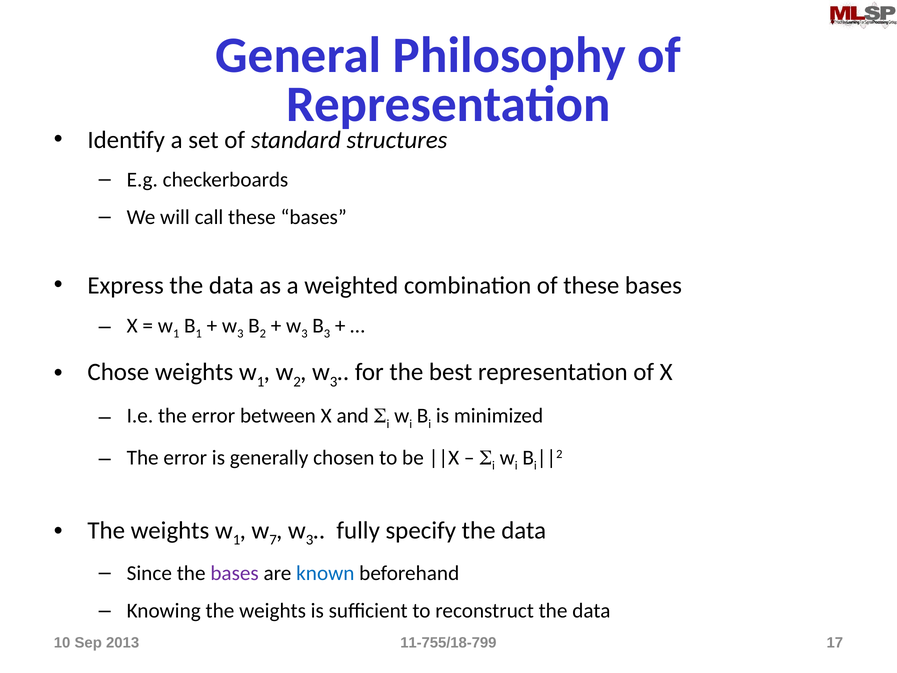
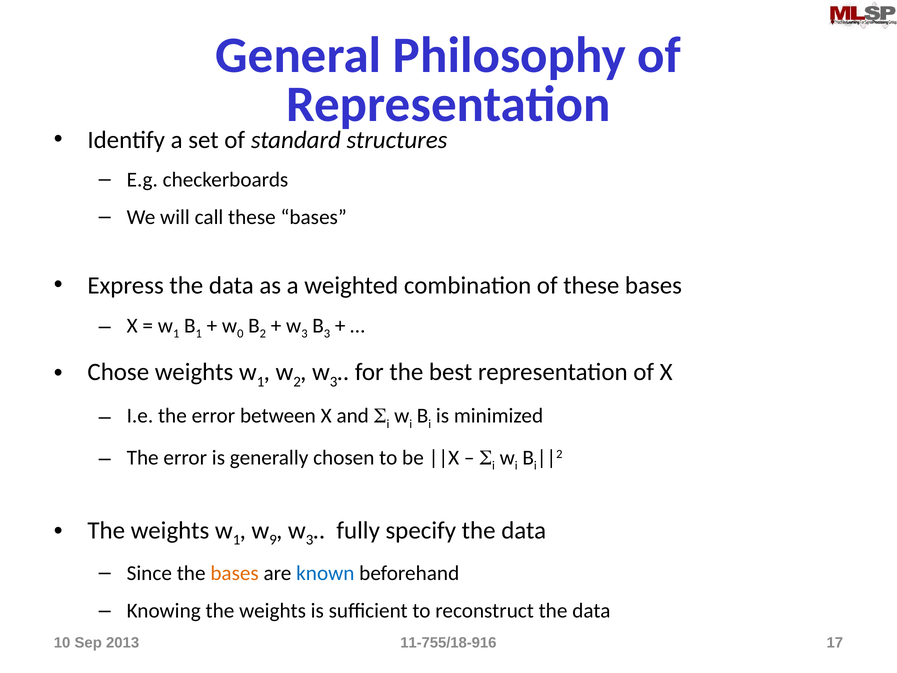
3: 3 -> 0 (240, 334)
7: 7 -> 9 (273, 540)
bases colour: purple -> orange (235, 573)
11-755/18-799: 11-755/18-799 -> 11-755/18-916 (448, 642)
